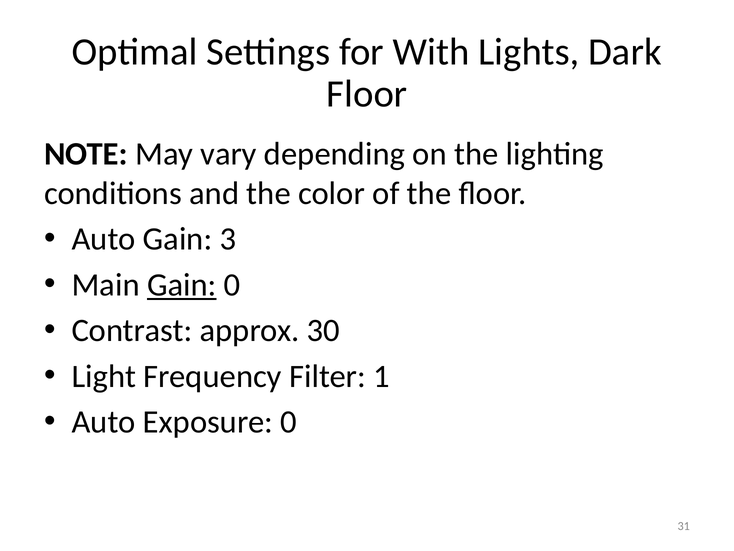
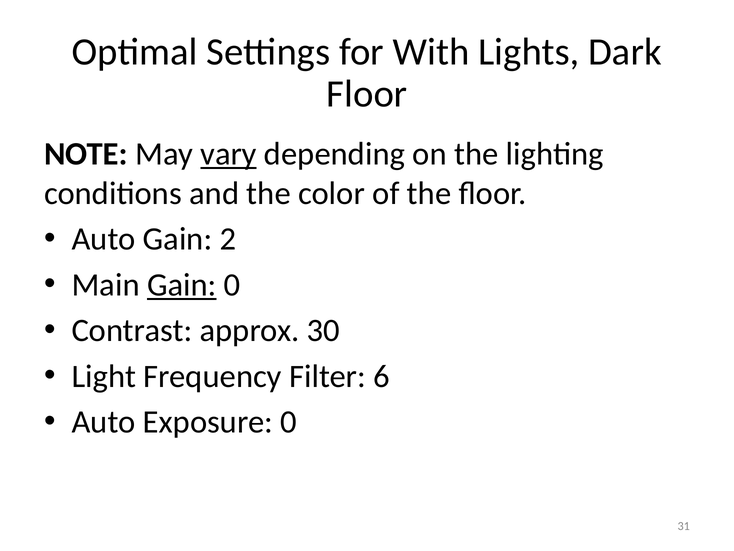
vary underline: none -> present (229, 154)
3: 3 -> 2 (228, 239)
1: 1 -> 6 (382, 376)
